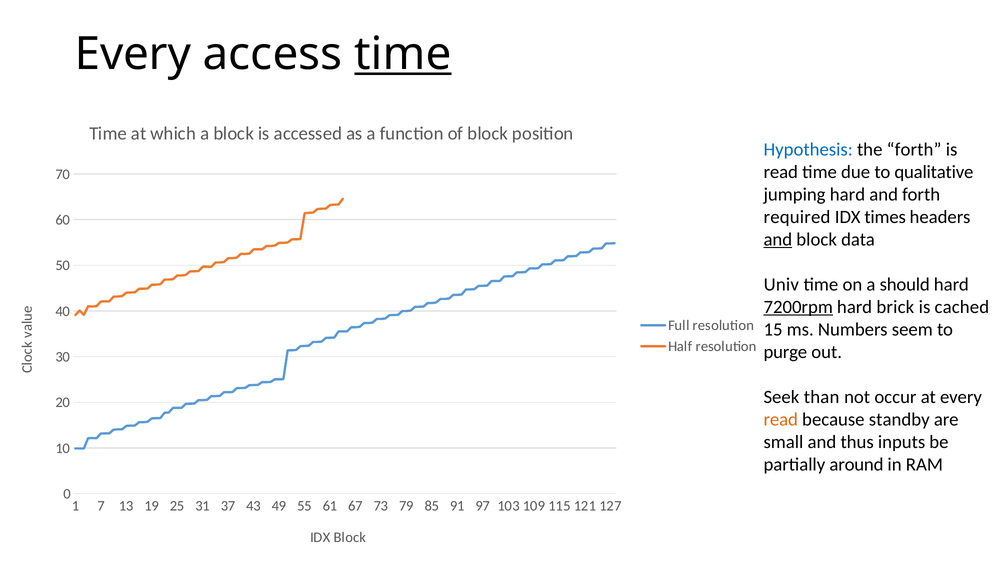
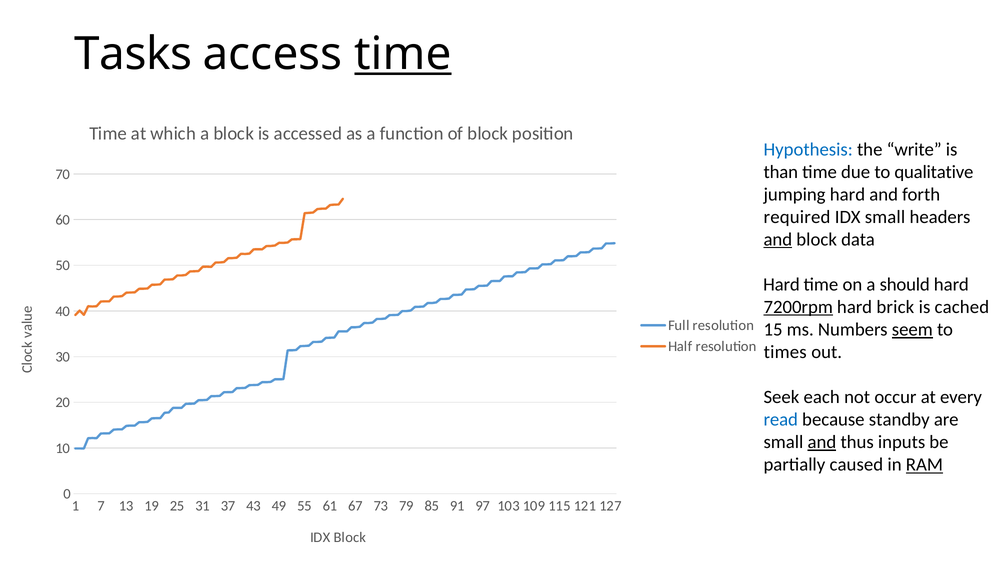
Every: Every -> Tasks (133, 54)
the forth: forth -> write (914, 149)
read: read -> than (781, 172)
IDX times: times -> small (885, 217)
Univ: Univ -> Hard (781, 285)
seem underline: none -> present (912, 330)
purge: purge -> times (785, 352)
than: than -> each (822, 397)
read colour: orange -> blue (781, 420)
and underline: none -> present (822, 442)
around: around -> caused (856, 465)
RAM underline: none -> present (924, 465)
